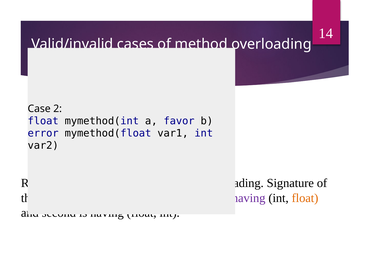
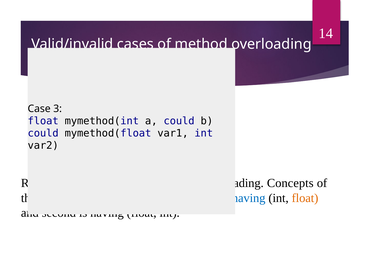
2: 2 -> 3 (58, 109)
a favor: favor -> could (179, 121)
error: error -> could (43, 133)
Signature: Signature -> Concepts (290, 183)
having colour: purple -> blue (249, 198)
